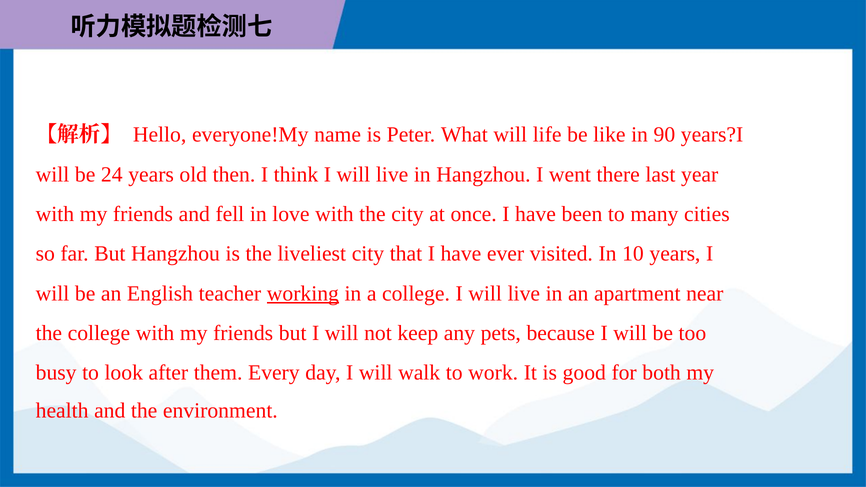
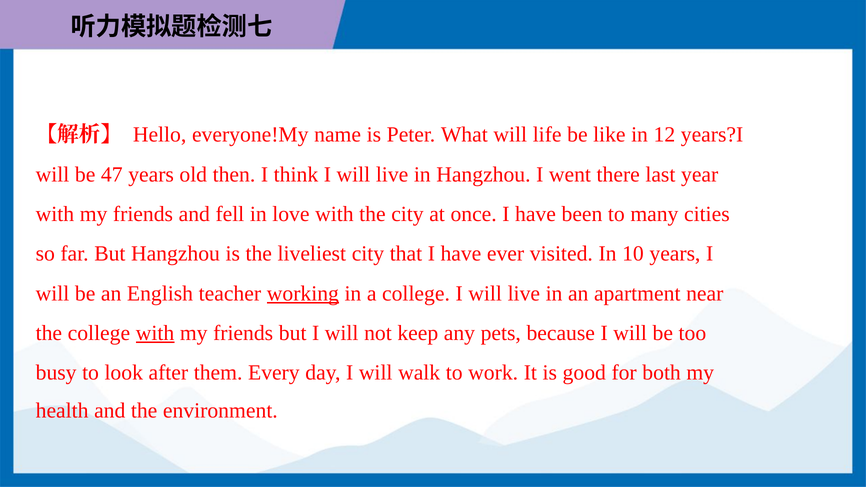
90: 90 -> 12 (664, 135)
24: 24 -> 47 (112, 174)
with underline: none -> present (155, 333)
